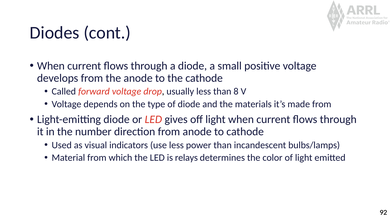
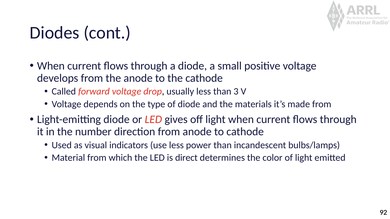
8: 8 -> 3 (236, 92)
relays: relays -> direct (186, 158)
